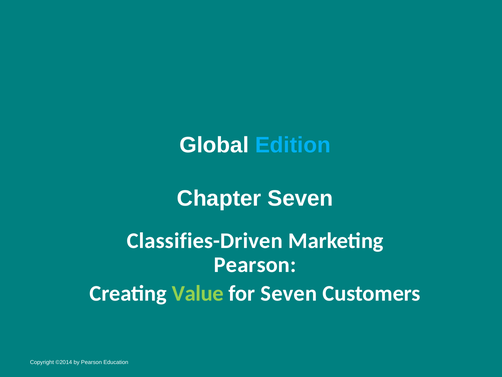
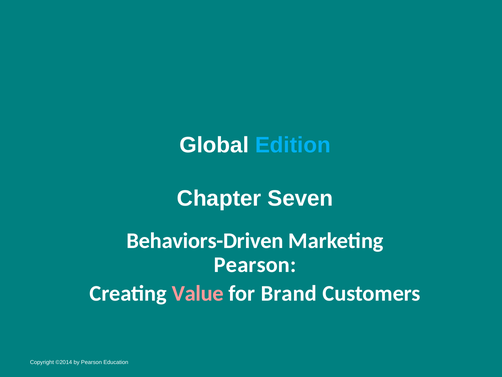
Classifies-Driven: Classifies-Driven -> Behaviors-Driven (205, 240)
Value colour: light green -> pink (198, 293)
for Seven: Seven -> Brand (289, 293)
